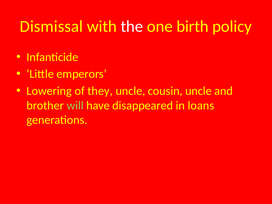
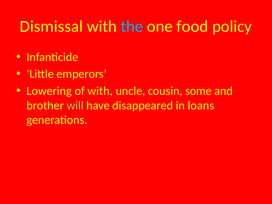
the colour: white -> light blue (132, 26)
birth: birth -> food (192, 26)
of they: they -> with (100, 91)
cousin uncle: uncle -> some (198, 91)
